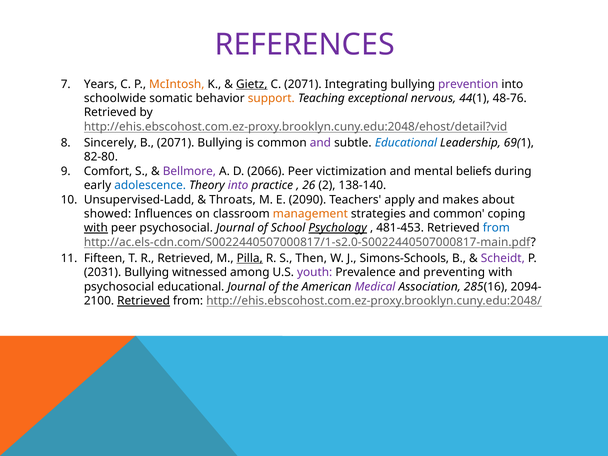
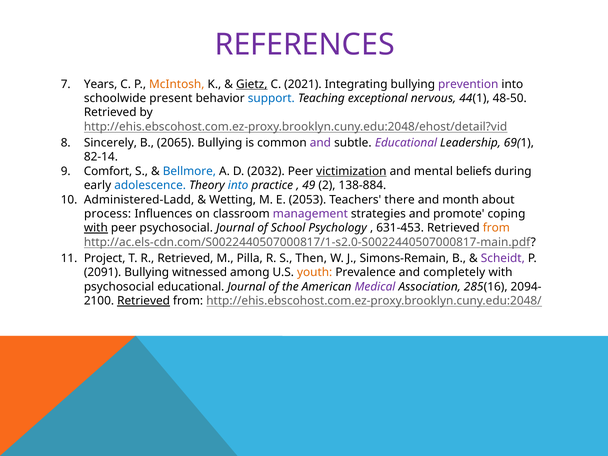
C 2071: 2071 -> 2021 (303, 84)
somatic: somatic -> present (171, 98)
support colour: orange -> blue (271, 98)
48-76: 48-76 -> 48-50 (510, 98)
B 2071: 2071 -> 2065 (176, 143)
Educational colour: blue -> purple (406, 143)
82-80: 82-80 -> 82-14 (101, 157)
Bellmore colour: purple -> blue (189, 171)
2066: 2066 -> 2032 (266, 171)
victimization underline: none -> present (351, 171)
into colour: purple -> blue (238, 185)
26: 26 -> 49 (309, 185)
138-140: 138-140 -> 138-884 (362, 185)
Unsupervised-Ladd: Unsupervised-Ladd -> Administered-Ladd (139, 200)
Throats: Throats -> Wetting (233, 200)
2090: 2090 -> 2053 (307, 200)
apply: apply -> there (400, 200)
makes: makes -> month (461, 200)
showed: showed -> process (108, 214)
management colour: orange -> purple (310, 214)
and common: common -> promote (459, 214)
Psychology underline: present -> none (338, 228)
481-453: 481-453 -> 631-453 (400, 228)
from colour: blue -> orange (496, 228)
Fifteen: Fifteen -> Project (105, 258)
Pilla underline: present -> none (250, 258)
Simons-Schools: Simons-Schools -> Simons-Remain (404, 258)
2031: 2031 -> 2091 (103, 272)
youth colour: purple -> orange (315, 272)
preventing: preventing -> completely (454, 272)
